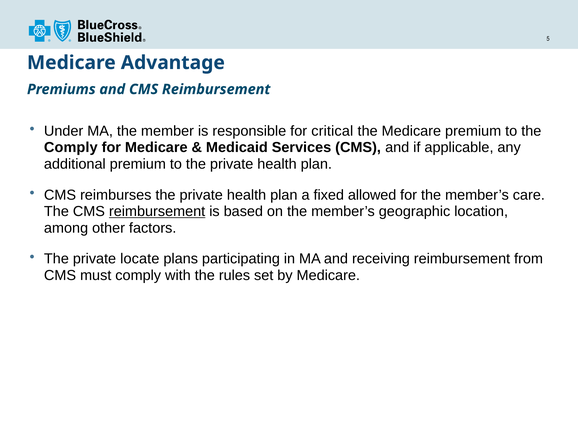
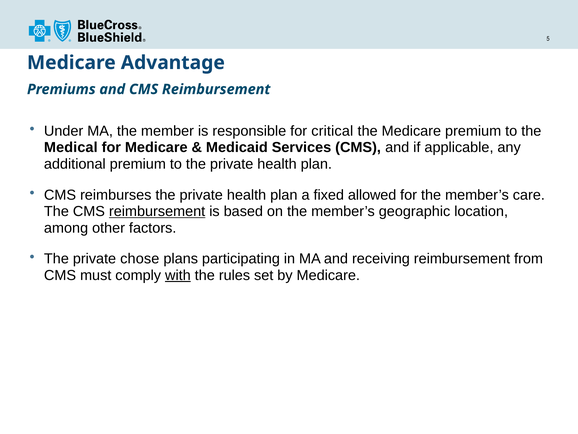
Comply: Comply -> Medical (71, 147)
locate: locate -> chose (140, 259)
with underline: none -> present (178, 275)
